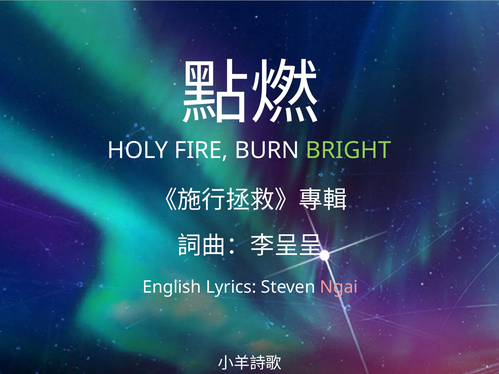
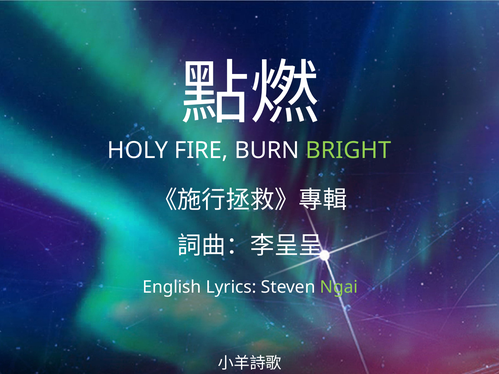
Ngai colour: pink -> light green (339, 287)
